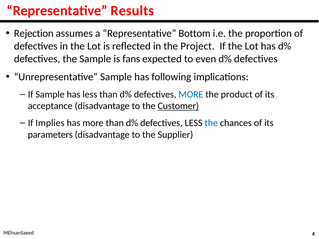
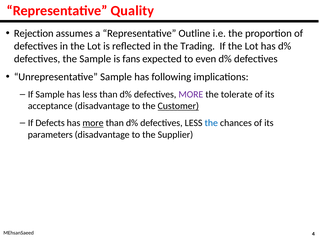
Results: Results -> Quality (132, 11)
Bottom: Bottom -> Outline (194, 33)
Project: Project -> Trading (198, 46)
MORE colour: blue -> purple (191, 94)
product: product -> tolerate (237, 94)
Implies: Implies -> Defects (50, 123)
more underline: none -> present (93, 123)
